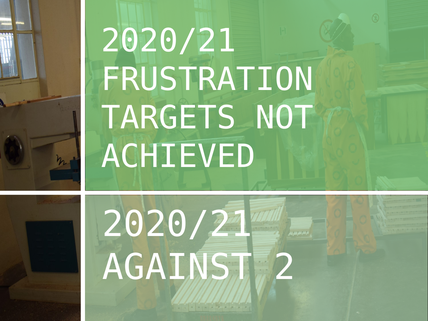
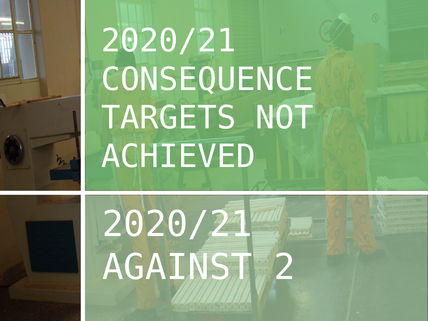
FRUSTRATION: FRUSTRATION -> CONSEQUENCE (207, 79)
